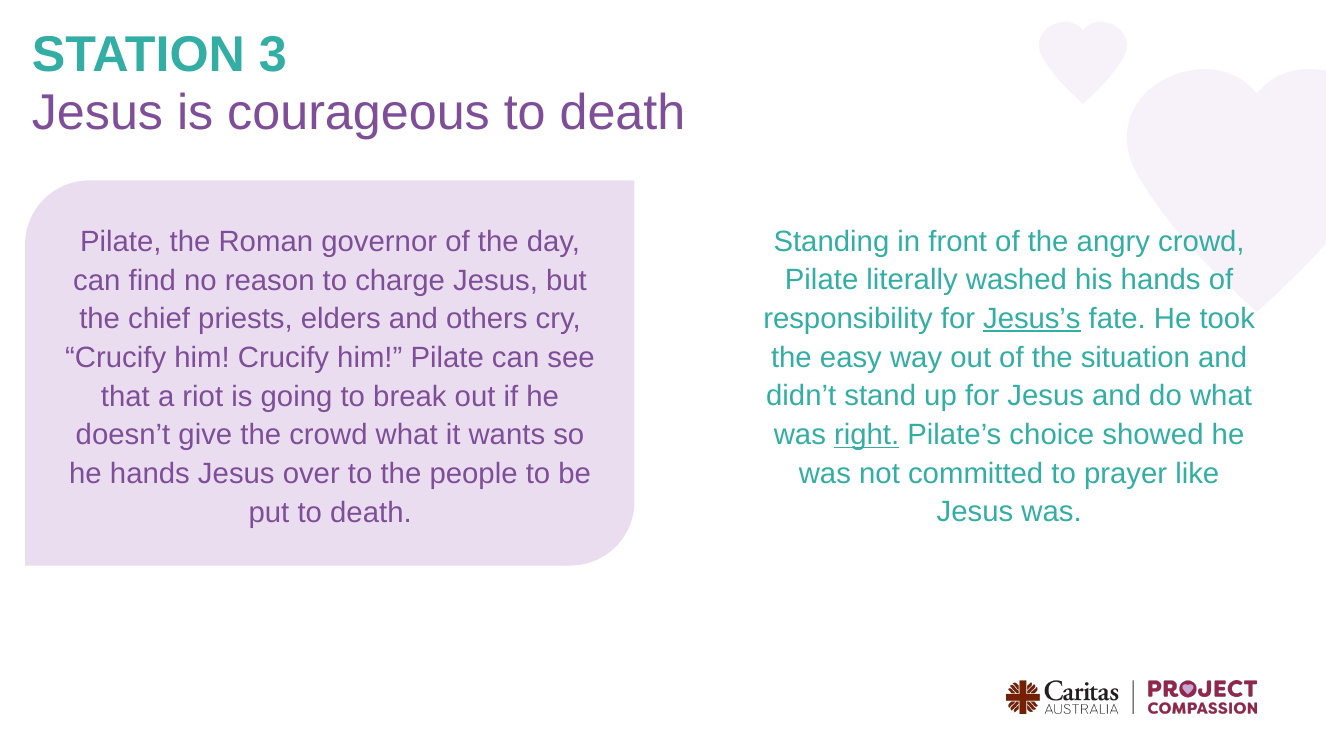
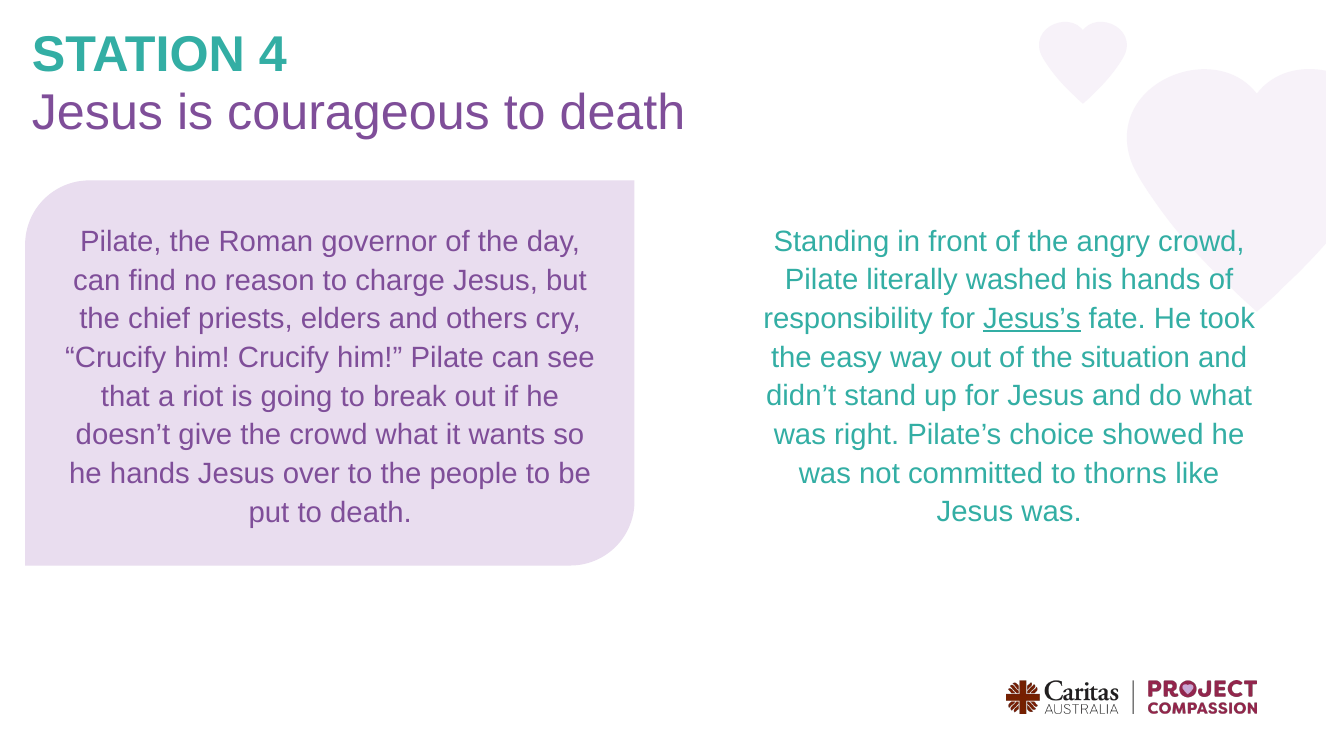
3: 3 -> 4 (273, 55)
right underline: present -> none (867, 435)
prayer: prayer -> thorns (1126, 474)
